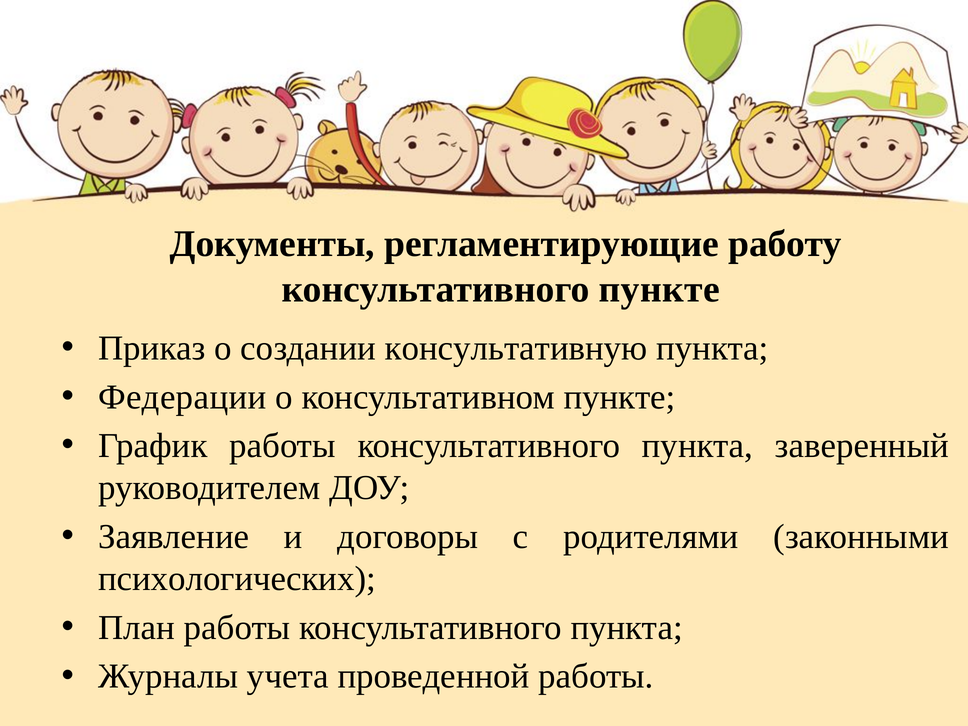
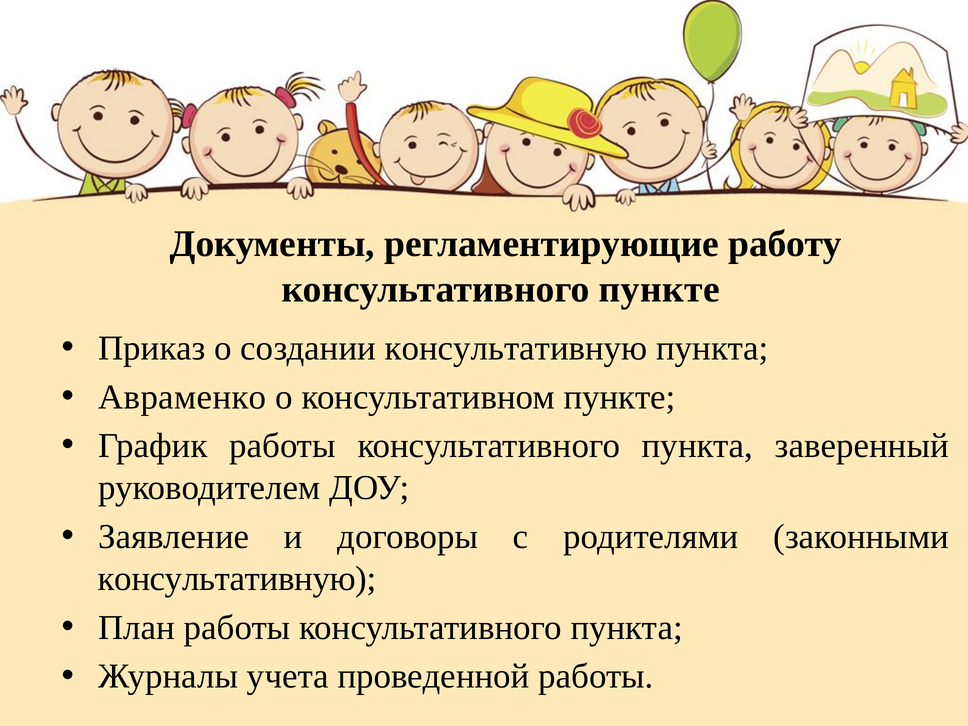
Федерации: Федерации -> Авраменко (182, 397)
психологических: психологических -> консультативную (237, 579)
